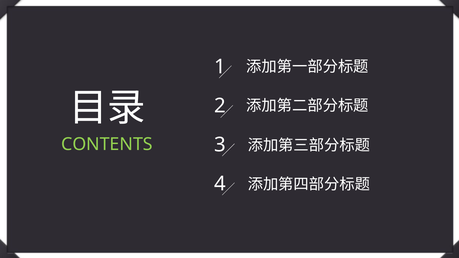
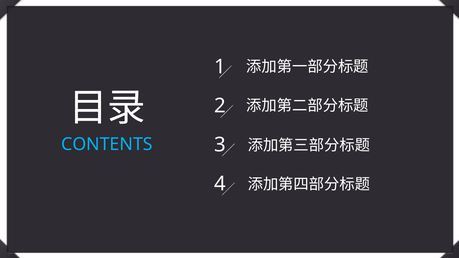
CONTENTS colour: light green -> light blue (107, 144)
